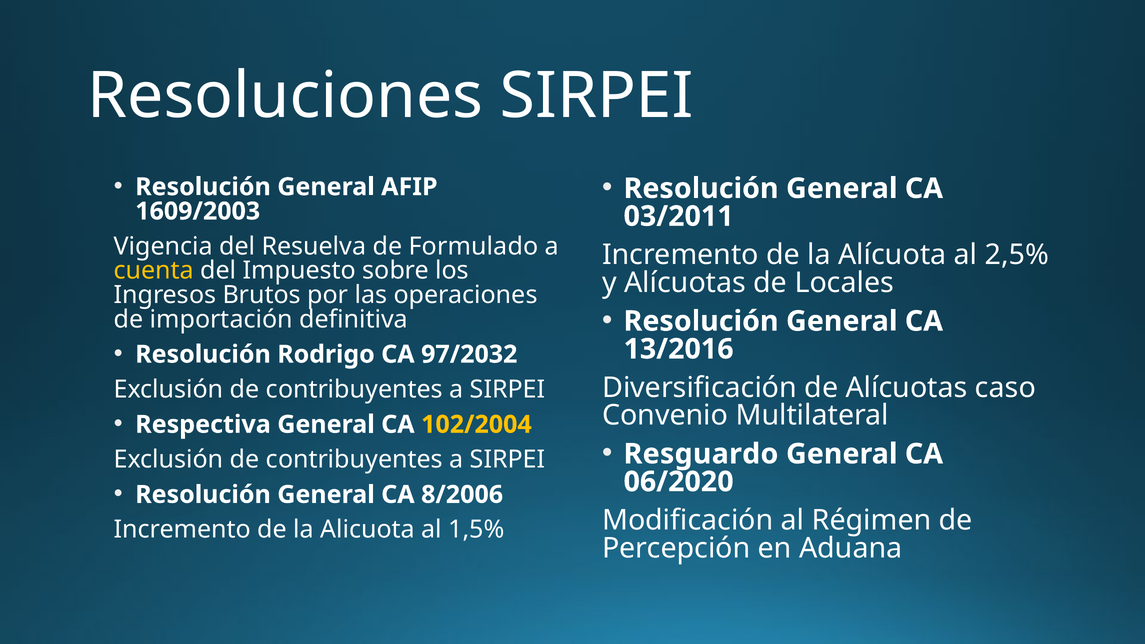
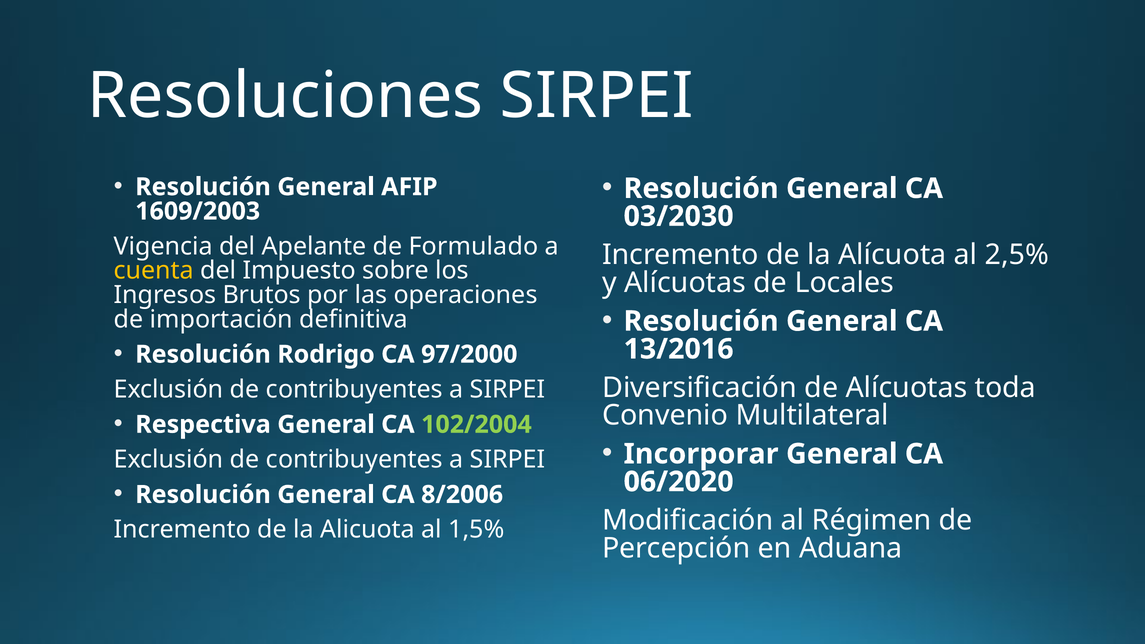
03/2011: 03/2011 -> 03/2030 (679, 216)
Resuelva: Resuelva -> Apelante (314, 246)
97/2032: 97/2032 -> 97/2000 (469, 354)
caso: caso -> toda (1005, 388)
102/2004 colour: yellow -> light green (476, 425)
Resguardo: Resguardo -> Incorporar (701, 454)
